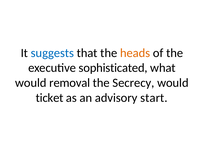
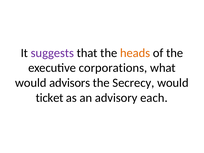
suggests colour: blue -> purple (52, 53)
sophisticated: sophisticated -> corporations (113, 68)
removal: removal -> advisors (70, 83)
start: start -> each (154, 98)
